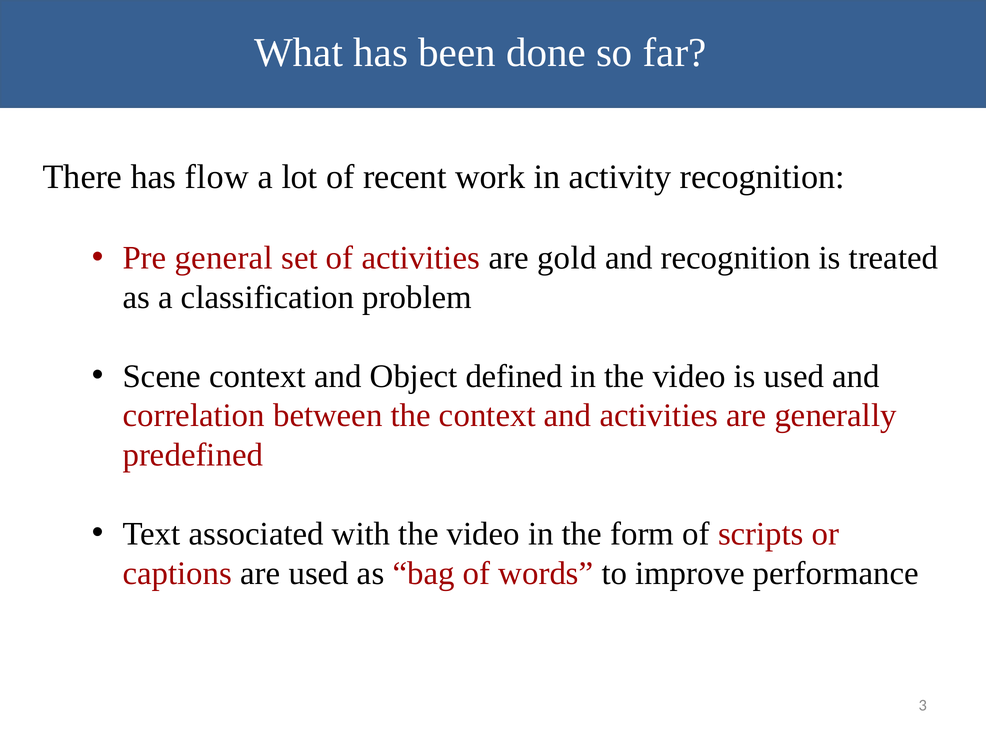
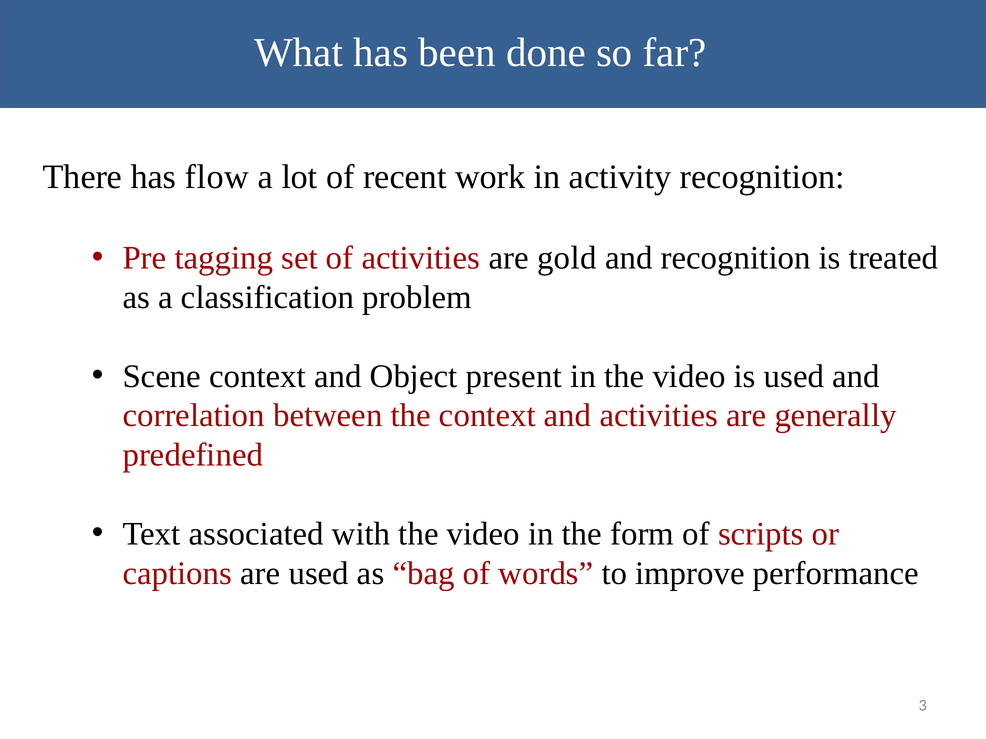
general: general -> tagging (224, 258)
defined: defined -> present (514, 376)
